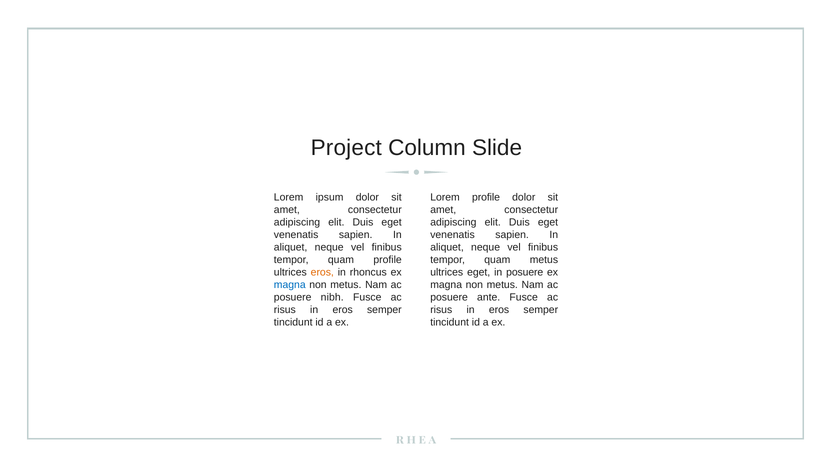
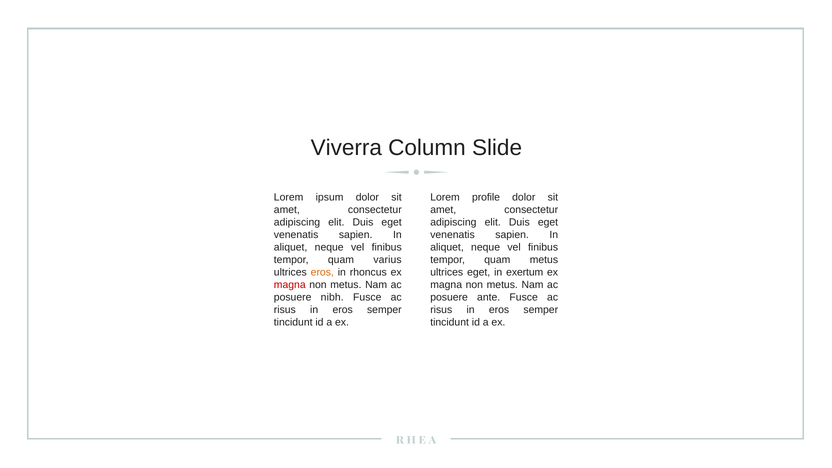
Project: Project -> Viverra (346, 148)
quam profile: profile -> varius (388, 260)
in posuere: posuere -> exertum (525, 272)
magna colour: blue -> red (290, 285)
